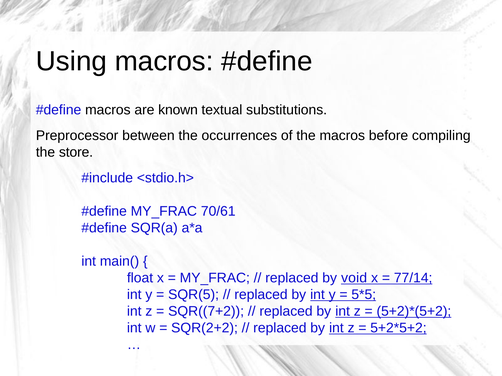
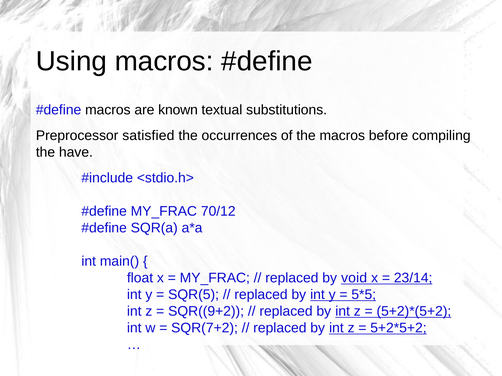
between: between -> satisfied (148, 136)
store: store -> have (76, 153)
70/61: 70/61 -> 70/12 (218, 212)
77/14: 77/14 -> 23/14 (413, 278)
SQR((7+2: SQR((7+2 -> SQR((9+2 (206, 312)
SQR(2+2: SQR(2+2 -> SQR(7+2 (205, 328)
